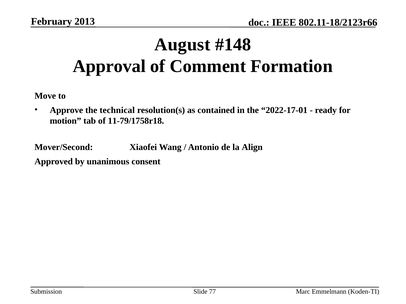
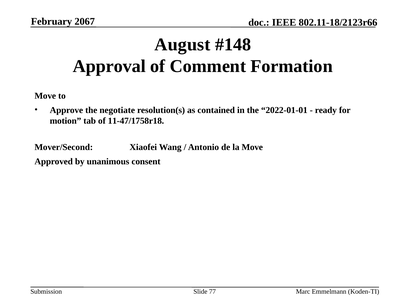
2013: 2013 -> 2067 (85, 22)
technical: technical -> negotiate (117, 110)
2022-17-01: 2022-17-01 -> 2022-01-01 (284, 110)
11-79/1758r18: 11-79/1758r18 -> 11-47/1758r18 (136, 121)
la Align: Align -> Move (252, 148)
